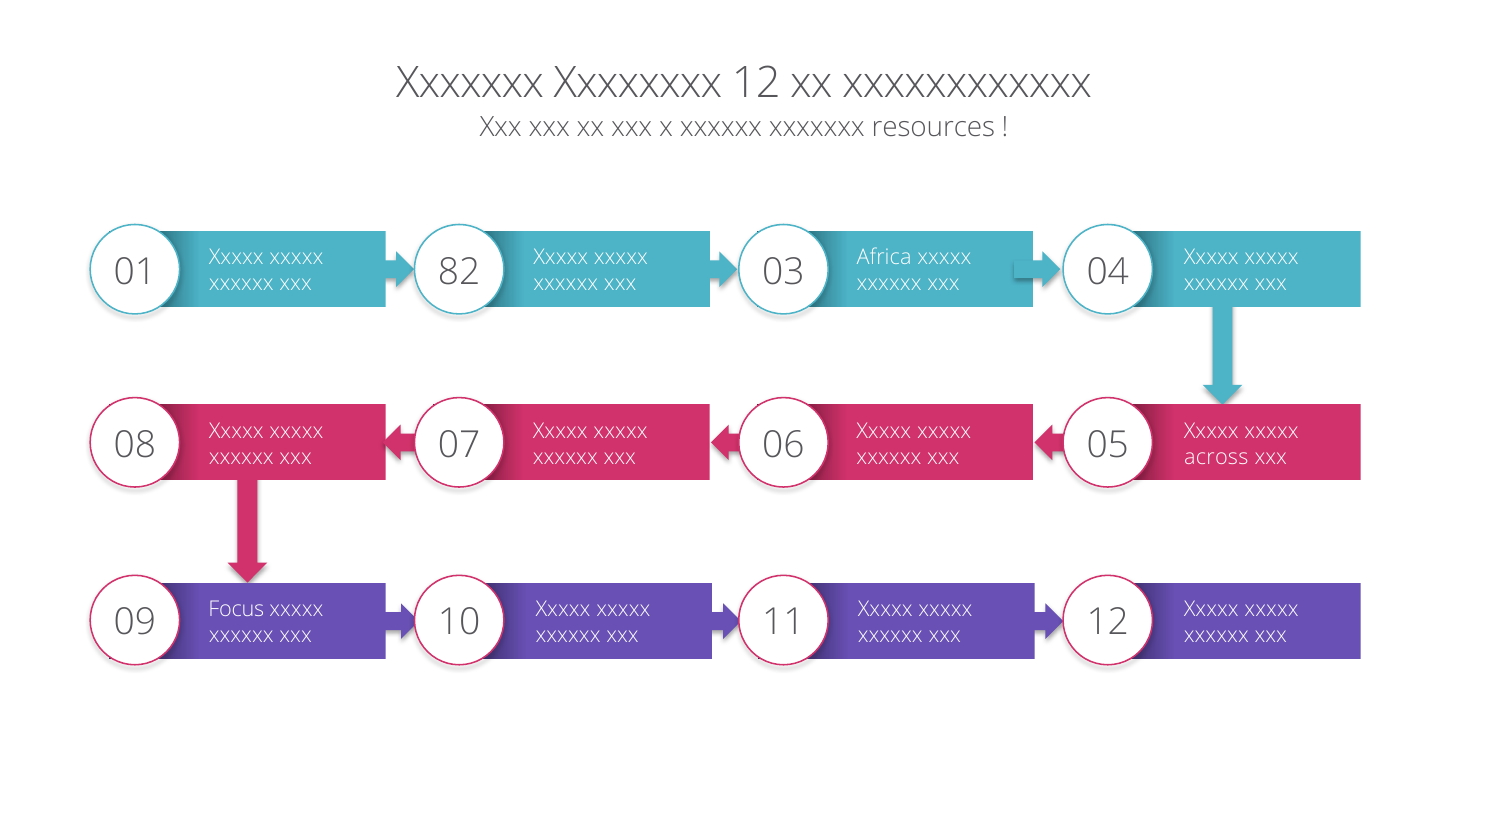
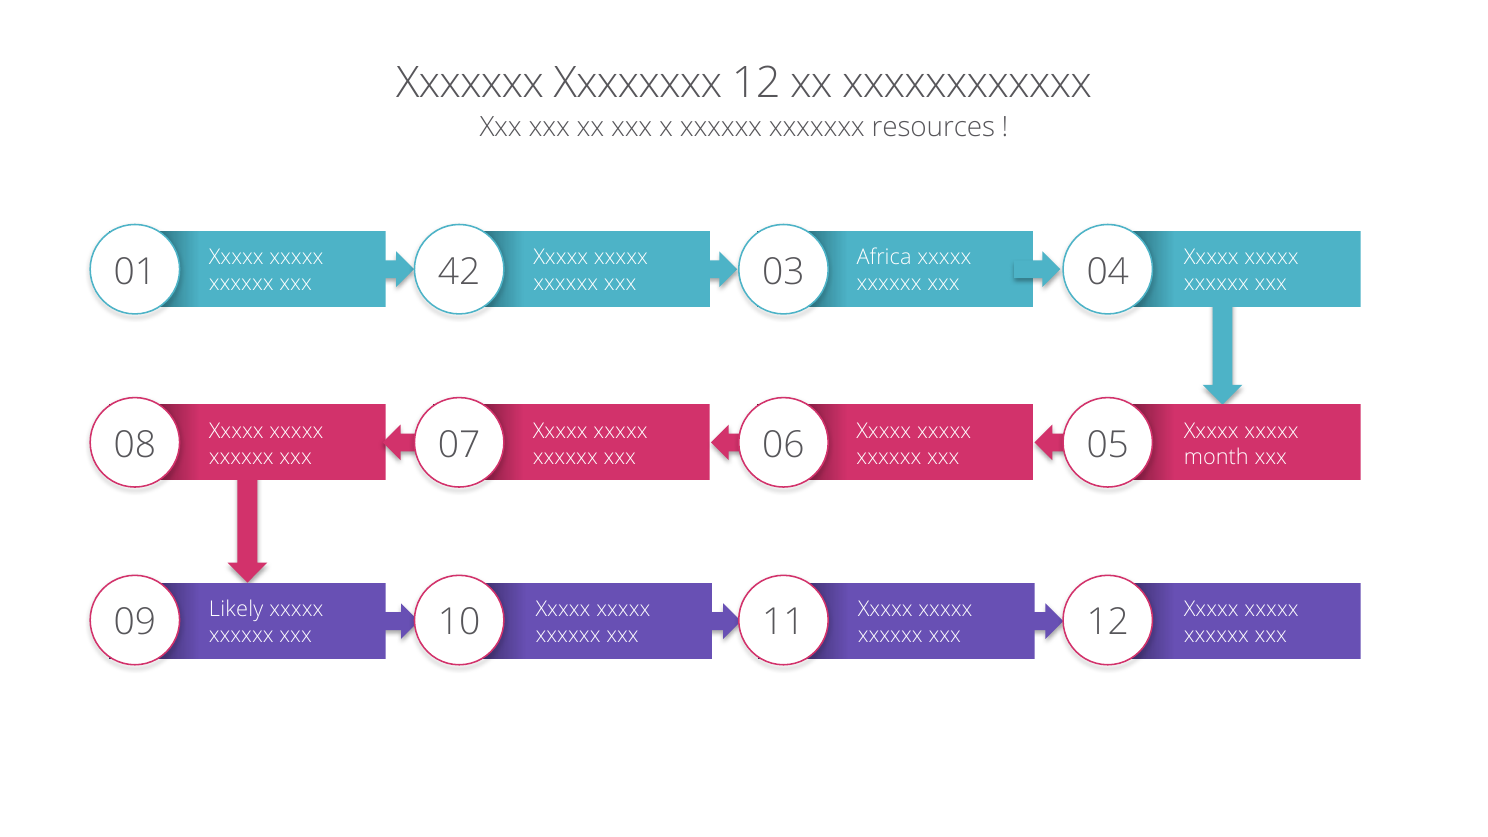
82: 82 -> 42 (459, 272)
across: across -> month (1216, 457)
Focus: Focus -> Likely (236, 610)
